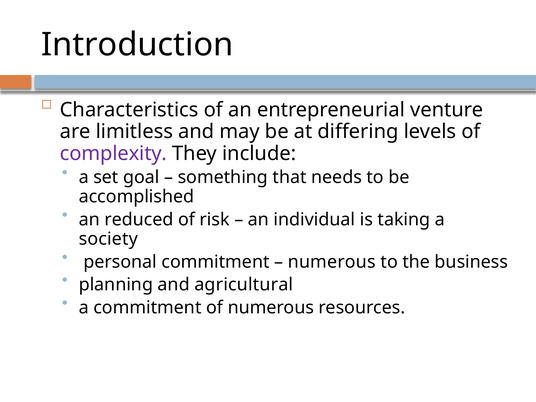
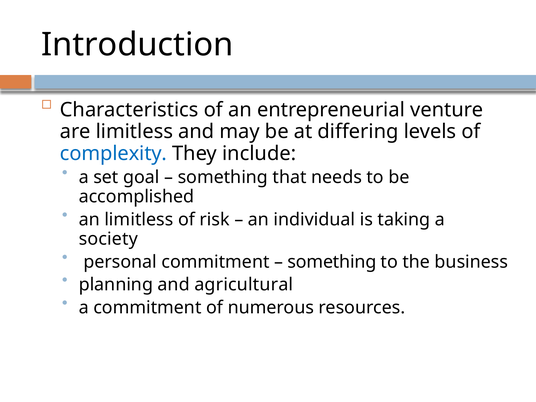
complexity colour: purple -> blue (114, 153)
an reduced: reduced -> limitless (139, 220)
numerous: numerous -> something (332, 262)
